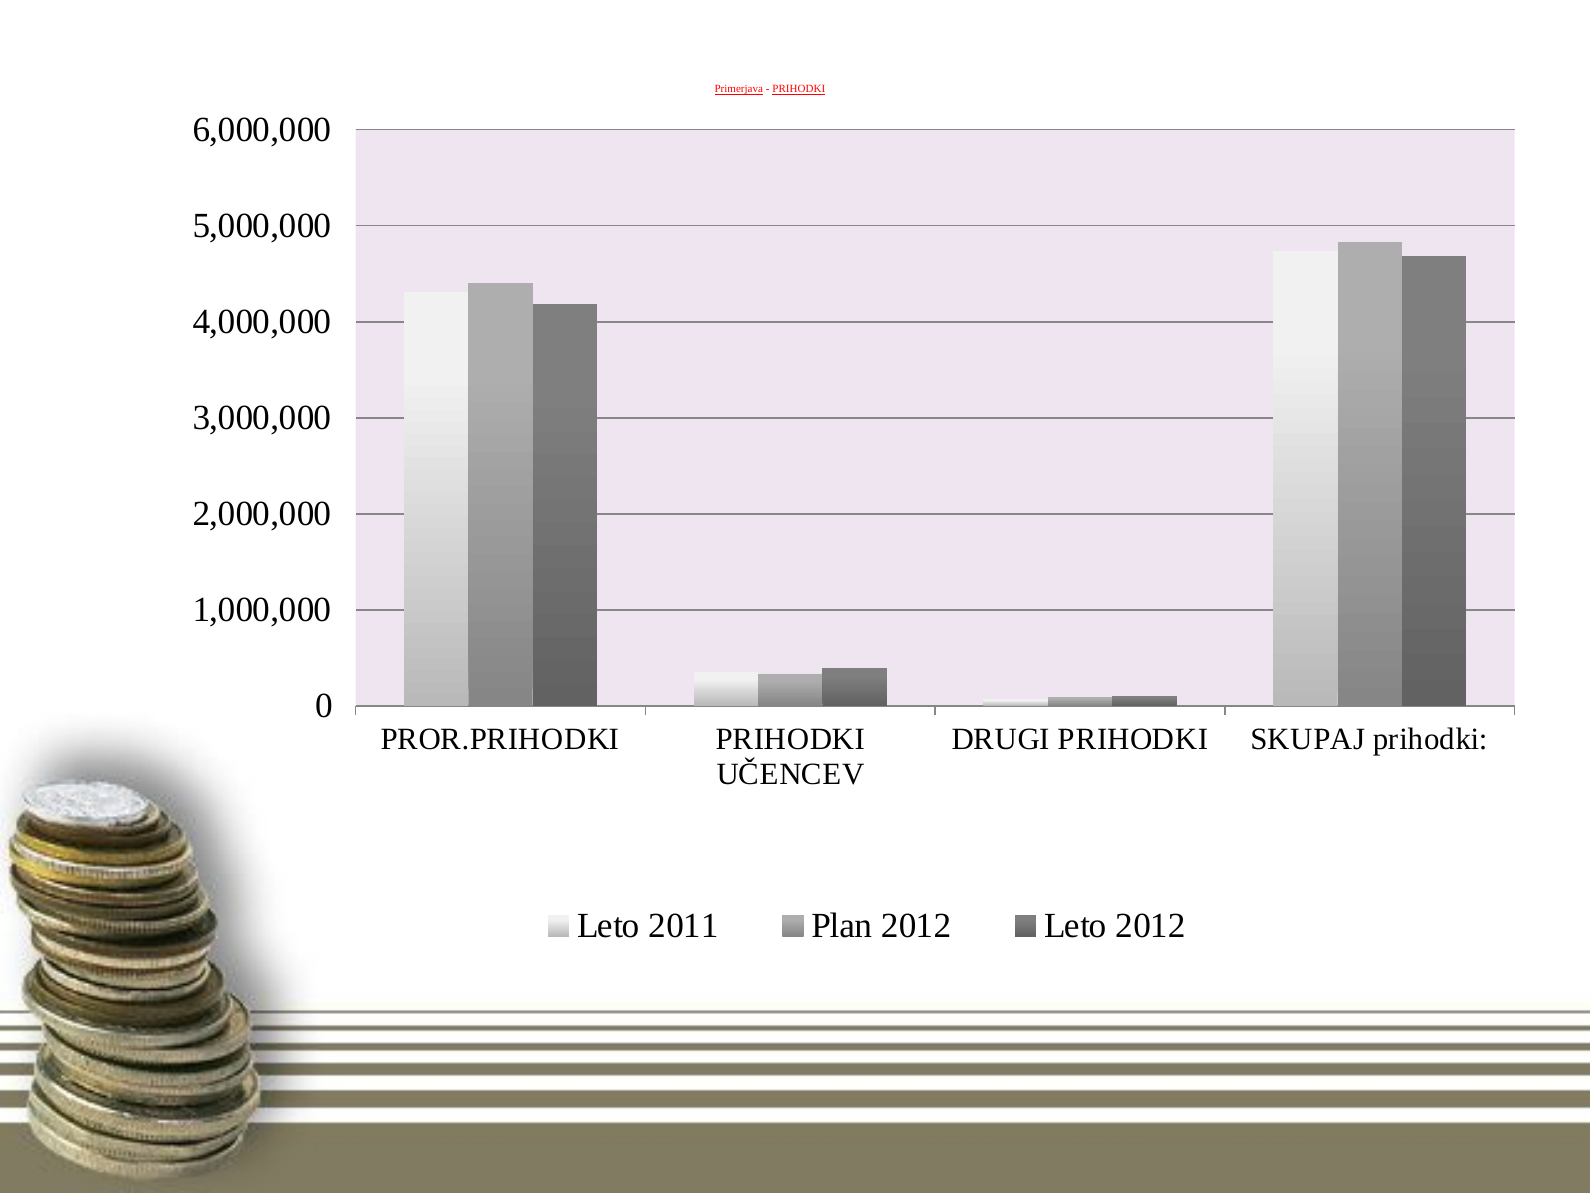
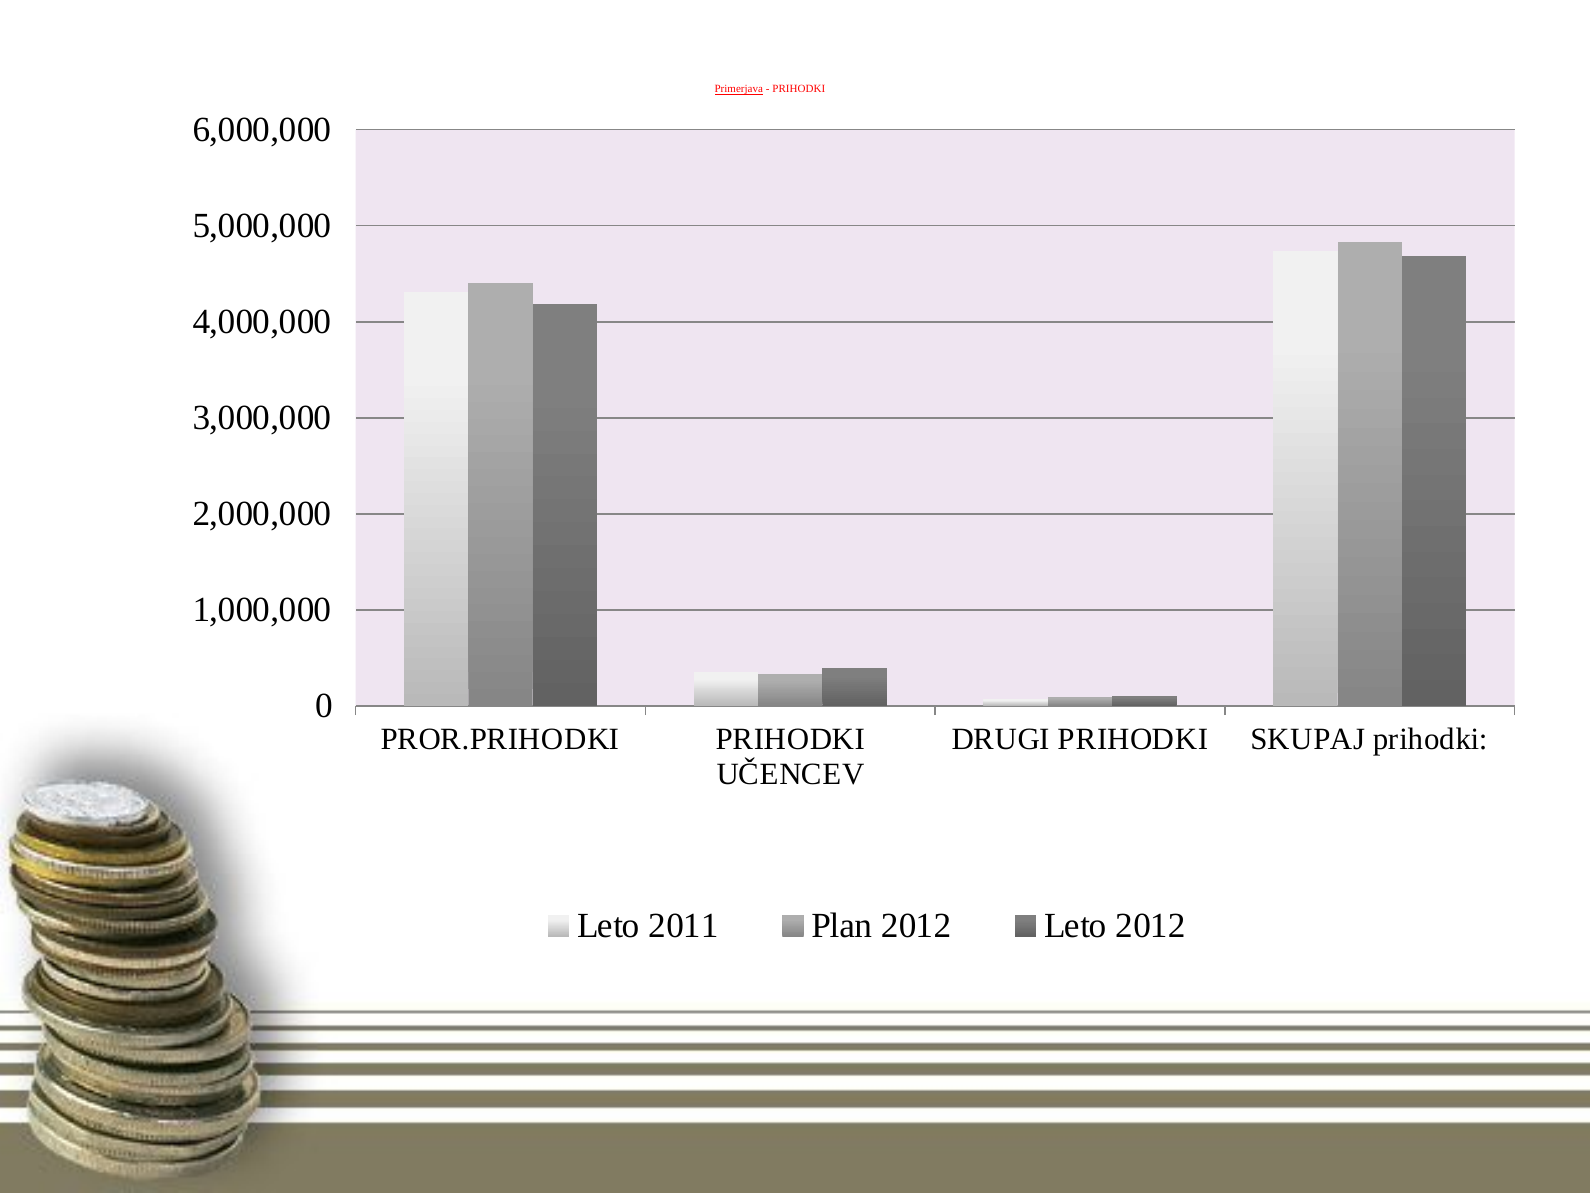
PRIHODKI underline: present -> none (799, 89)
